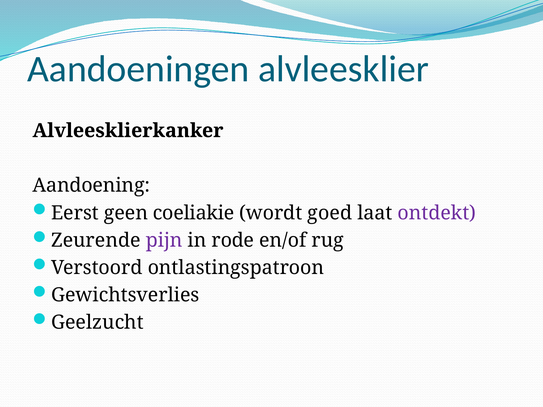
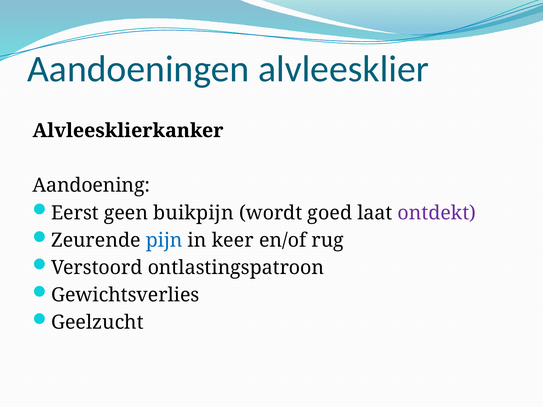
coeliakie: coeliakie -> buikpijn (193, 213)
pijn colour: purple -> blue (164, 240)
rode: rode -> keer (233, 240)
